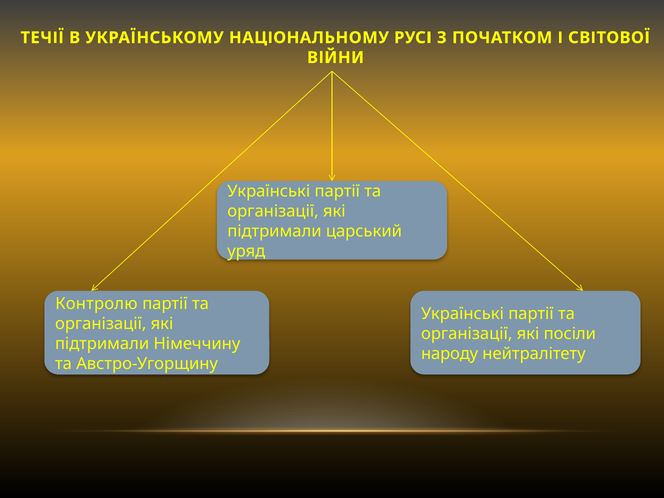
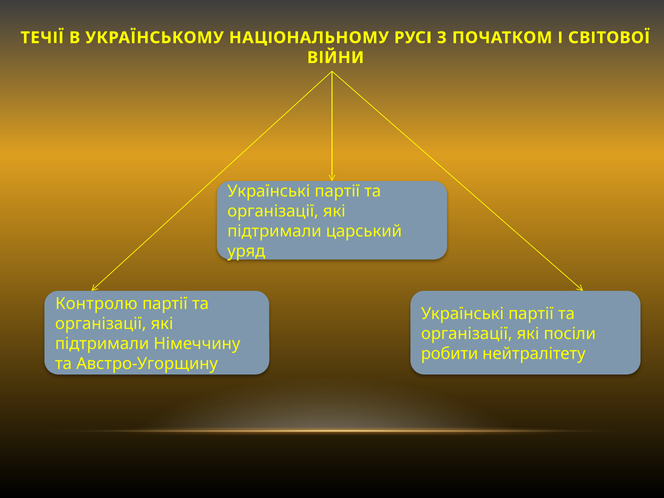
народу: народу -> робити (450, 354)
